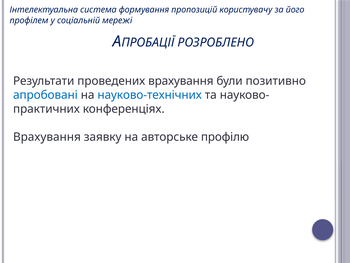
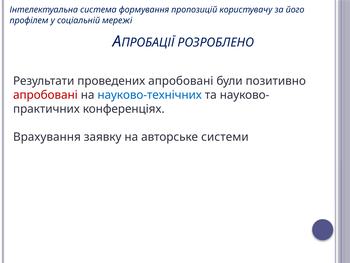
проведених врахування: врахування -> апробовані (181, 81)
апробовані colour: blue -> red (45, 95)
профілю: профілю -> системи (225, 137)
